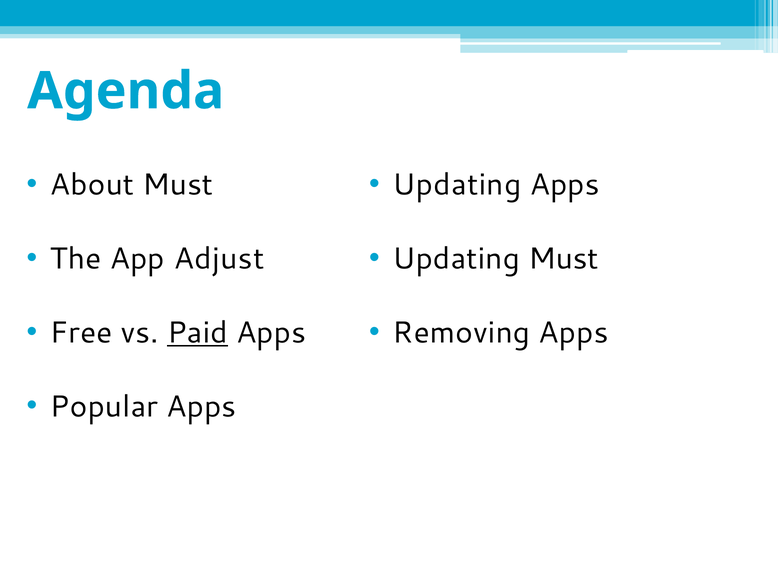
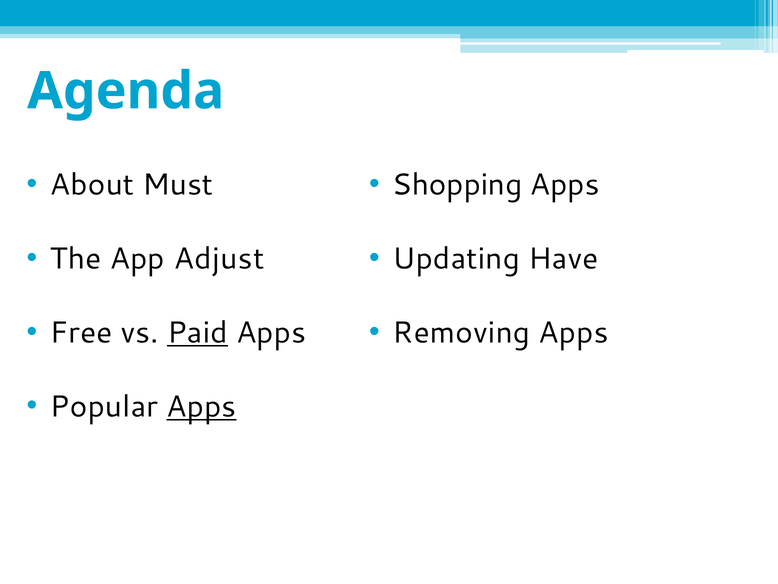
Updating: Updating -> Shopping (457, 185)
Updating Must: Must -> Have (563, 259)
Apps underline: none -> present (201, 406)
